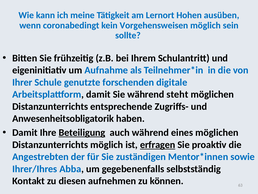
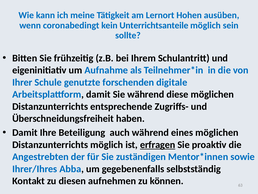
Vorgehensweisen: Vorgehensweisen -> Unterrichtsanteile (154, 25)
steht: steht -> diese (177, 94)
Anwesenheitsobligatorik: Anwesenheitsobligatorik -> Überschneidungsfreiheit (63, 118)
Beteiligung underline: present -> none (82, 132)
